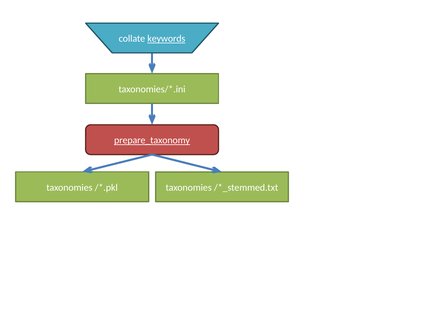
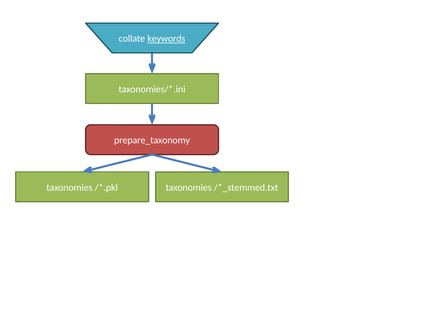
prepare_taxonomy underline: present -> none (152, 140)
